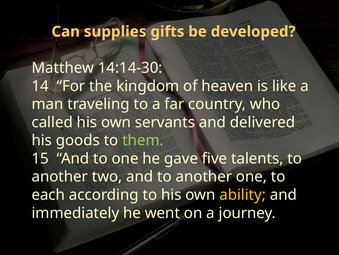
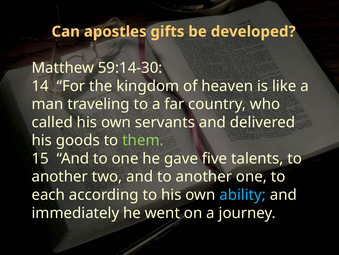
supplies: supplies -> apostles (115, 32)
14:14-30: 14:14-30 -> 59:14-30 (130, 68)
ability colour: yellow -> light blue (243, 194)
